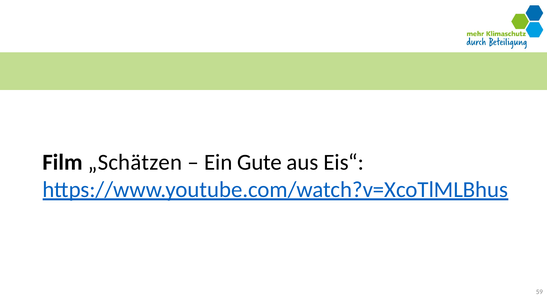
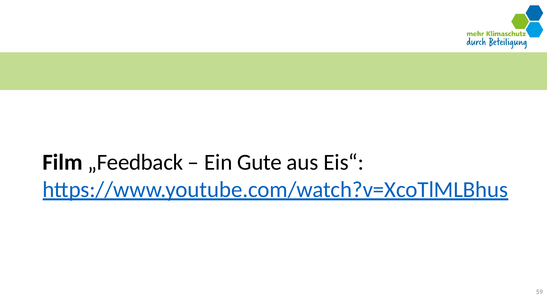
„Schätzen: „Schätzen -> „Feedback (135, 162)
